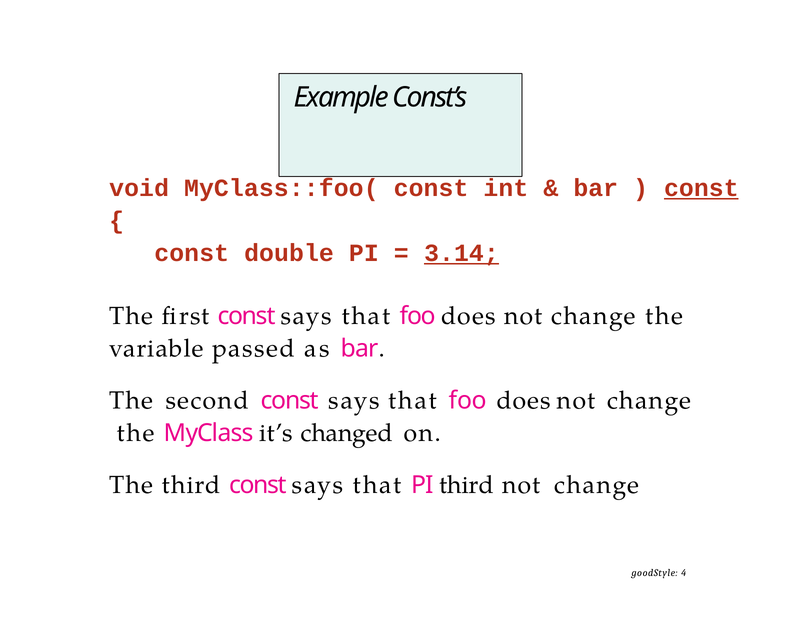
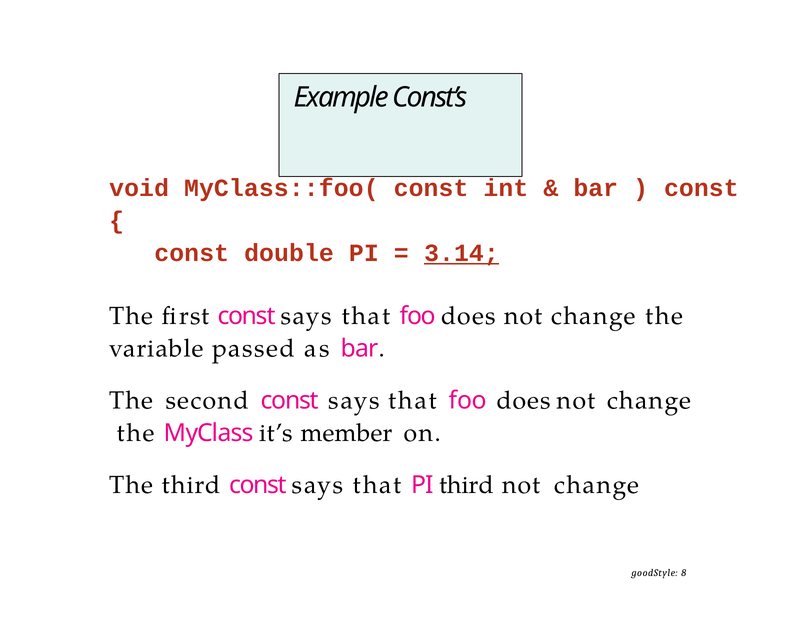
const underline: present -> none (701, 188)
changed: changed -> member (347, 433)
4: 4 -> 8 (684, 573)
